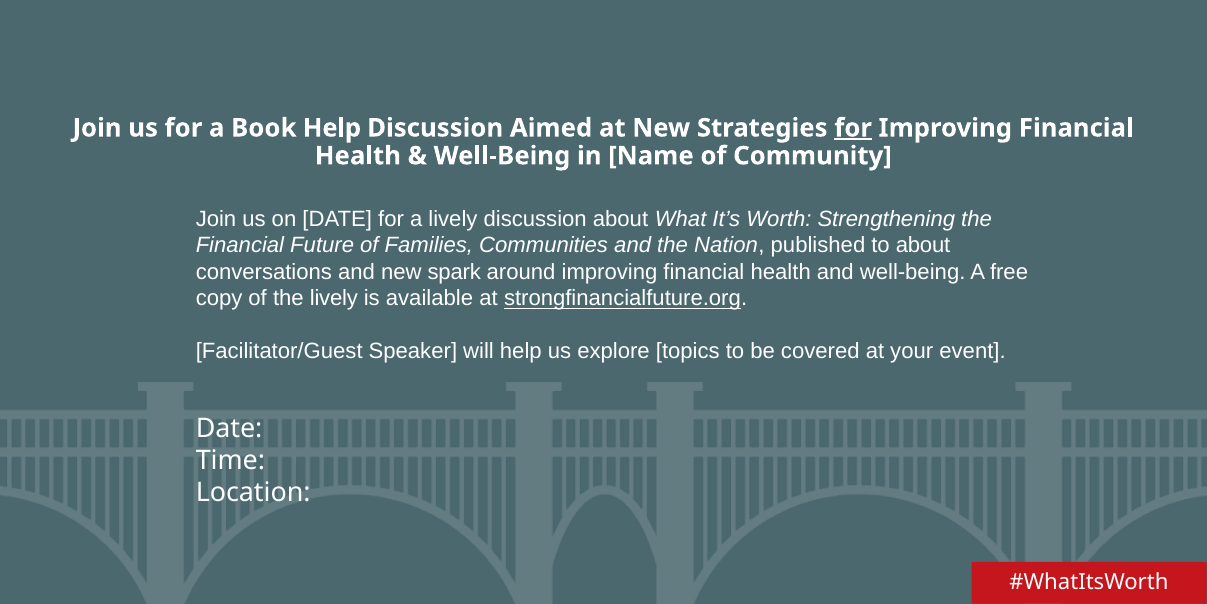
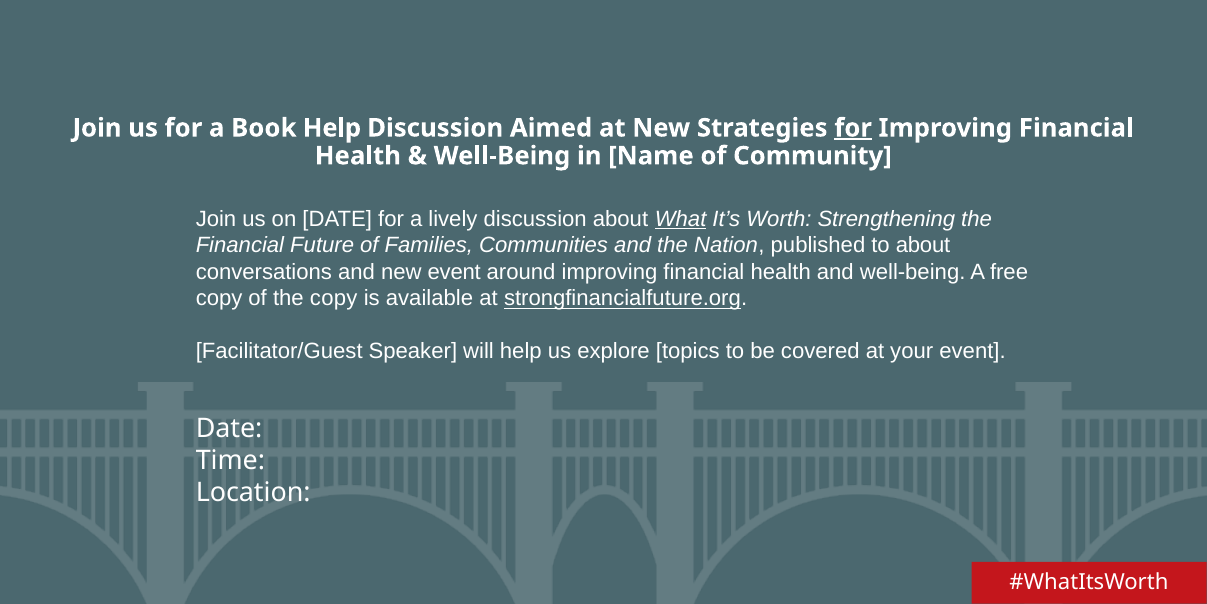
What underline: none -> present (681, 219)
new spark: spark -> event (454, 272)
the lively: lively -> copy (334, 299)
